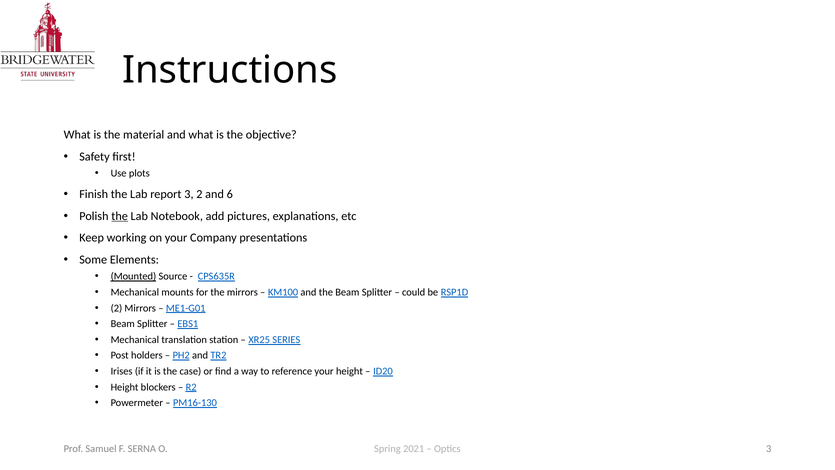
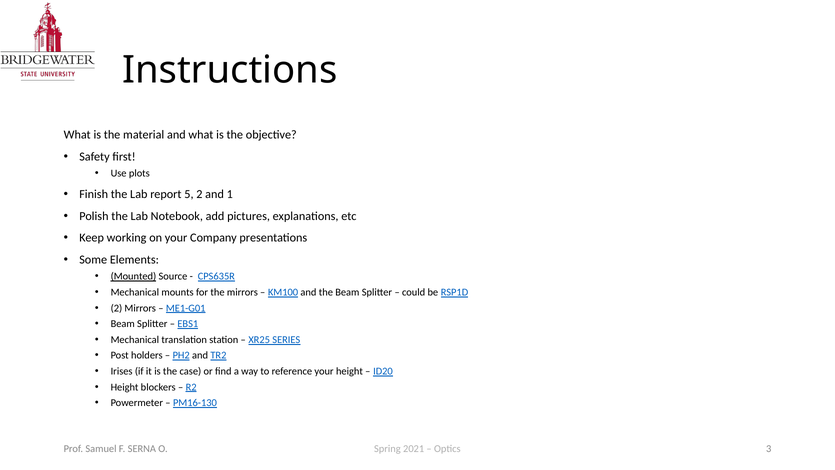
report 3: 3 -> 5 (189, 194)
6: 6 -> 1 (230, 194)
the underline: present -> none (120, 216)
